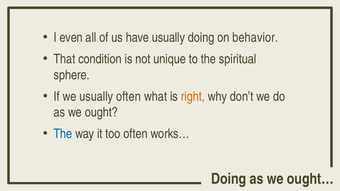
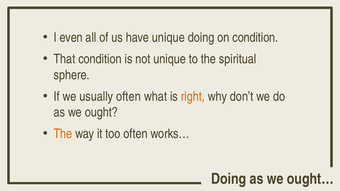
have usually: usually -> unique (168, 38)
on behavior: behavior -> condition (255, 38)
The colour: blue -> orange (63, 134)
